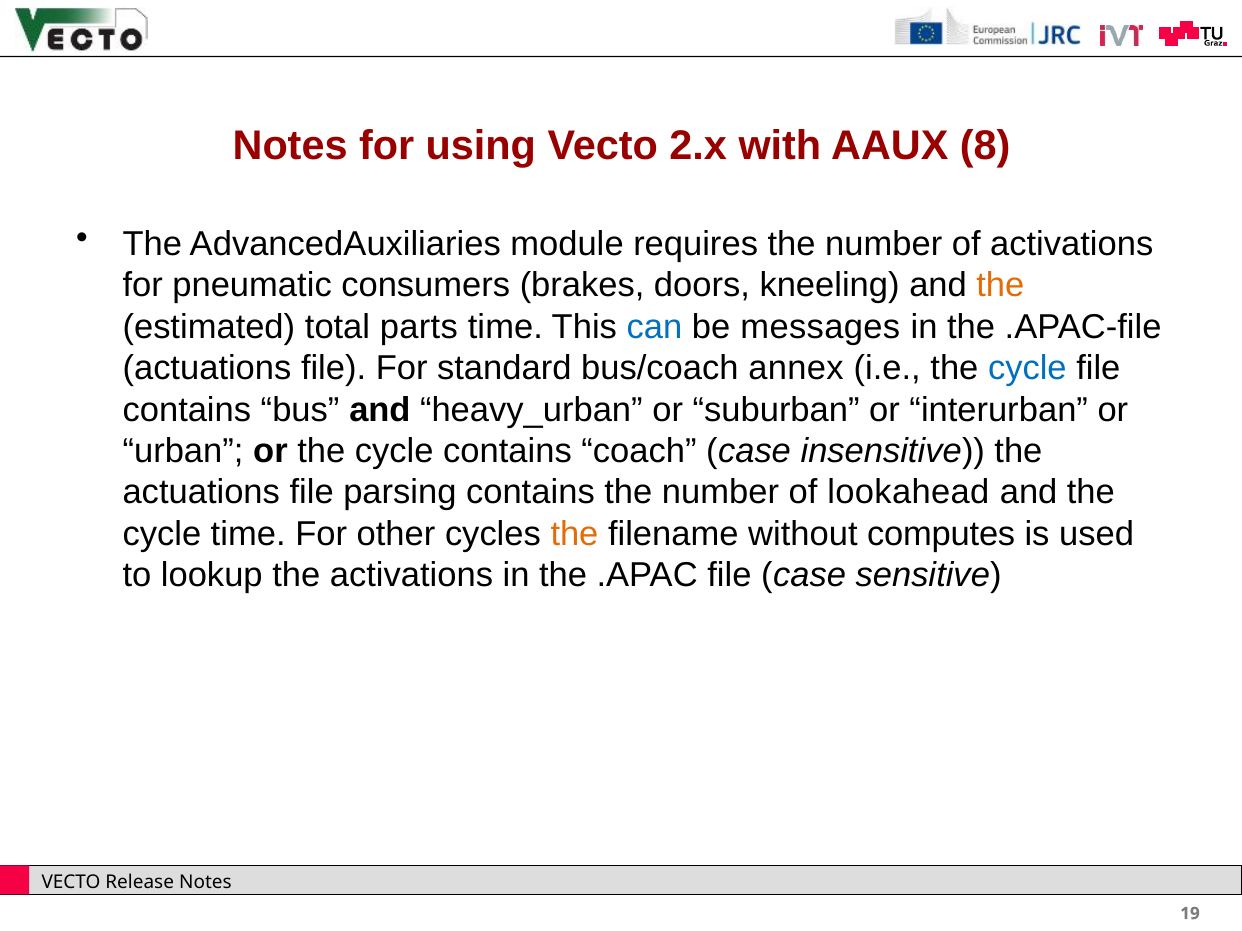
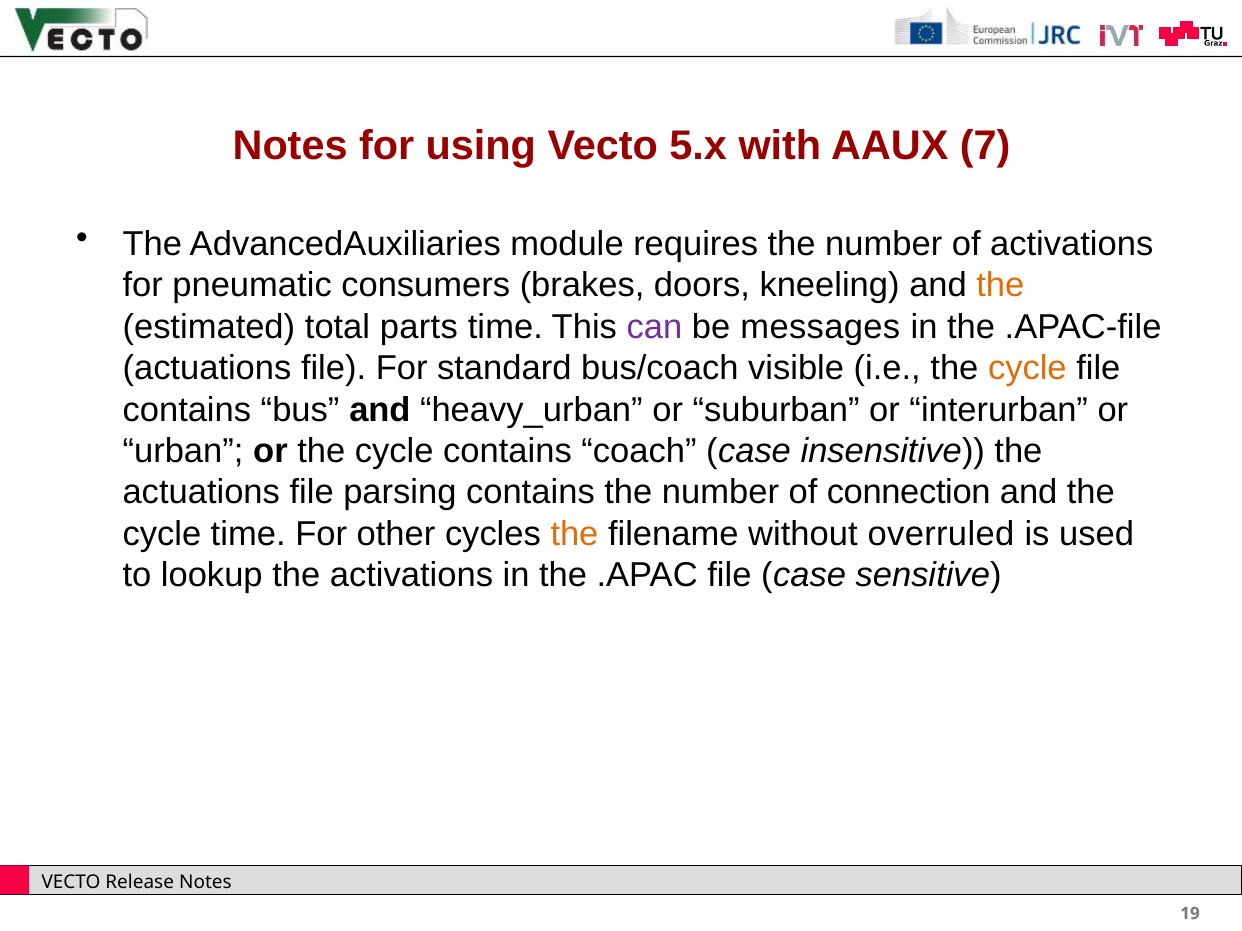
2.x: 2.x -> 5.x (698, 146)
8: 8 -> 7 (985, 146)
can colour: blue -> purple (654, 327)
annex: annex -> visible (796, 369)
cycle colour: blue -> orange (1027, 369)
lookahead: lookahead -> connection (909, 493)
computes: computes -> overruled (941, 534)
